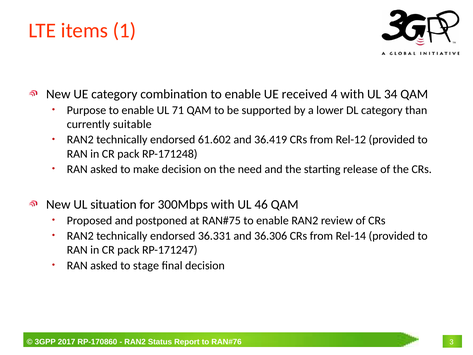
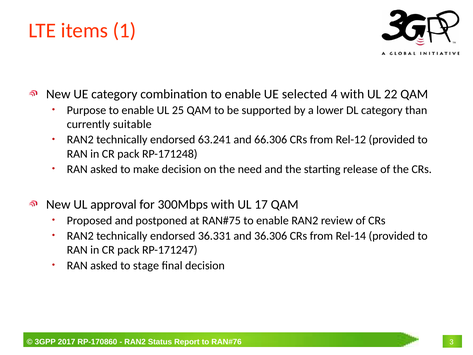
received: received -> selected (305, 94)
34: 34 -> 22 (391, 94)
71: 71 -> 25 (178, 110)
61.602: 61.602 -> 63.241 (214, 140)
36.419: 36.419 -> 66.306 (271, 140)
situation: situation -> approval (113, 204)
46: 46 -> 17 (261, 204)
